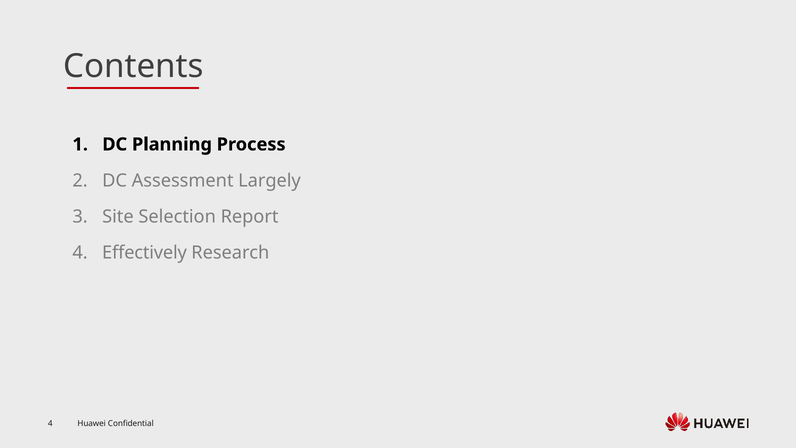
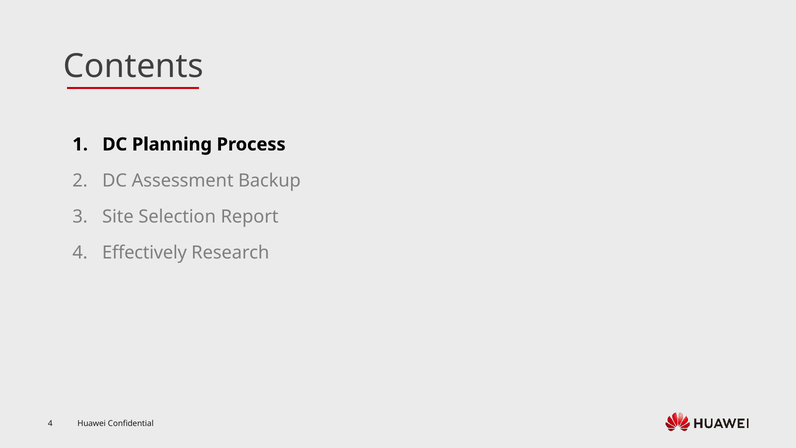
Largely: Largely -> Backup (270, 180)
